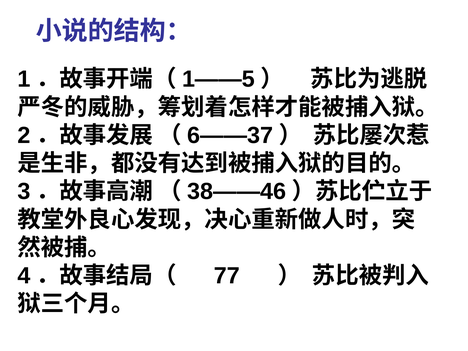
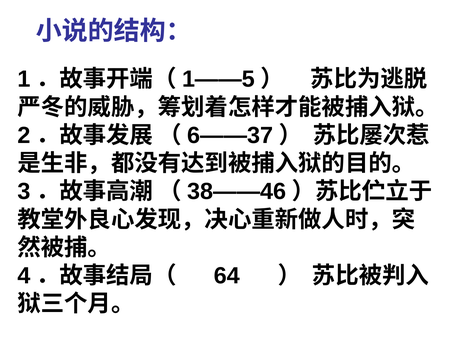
77: 77 -> 64 (227, 276)
